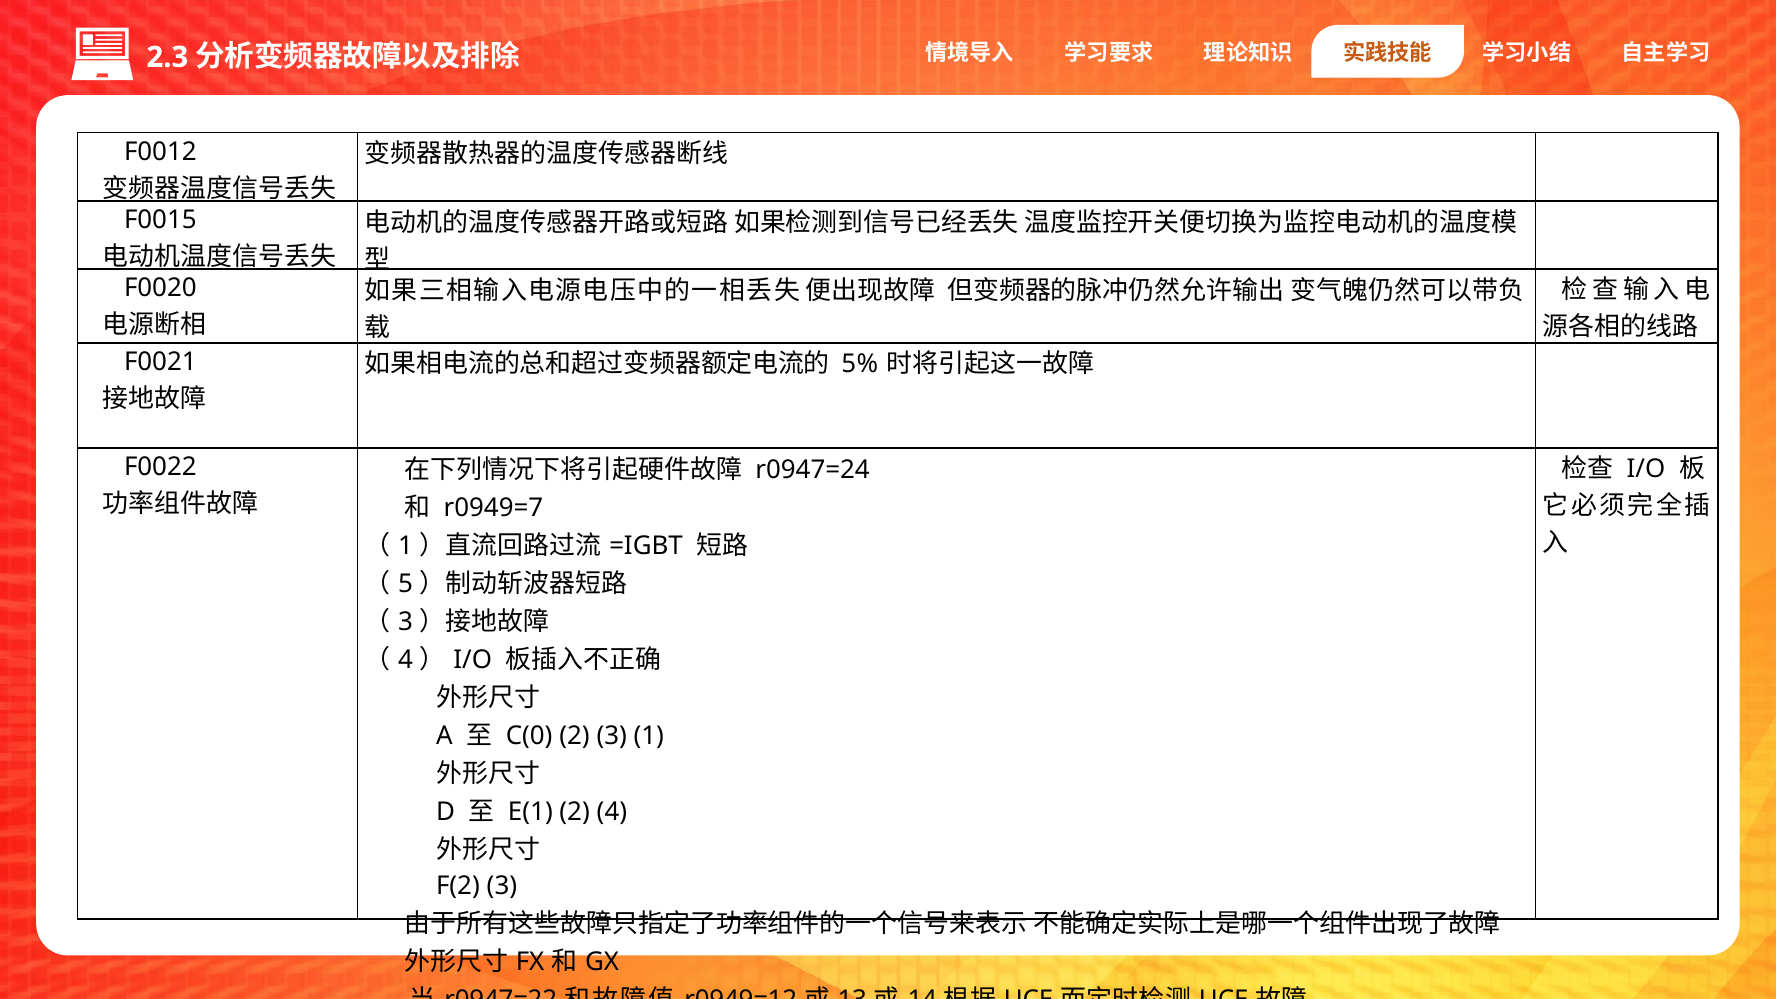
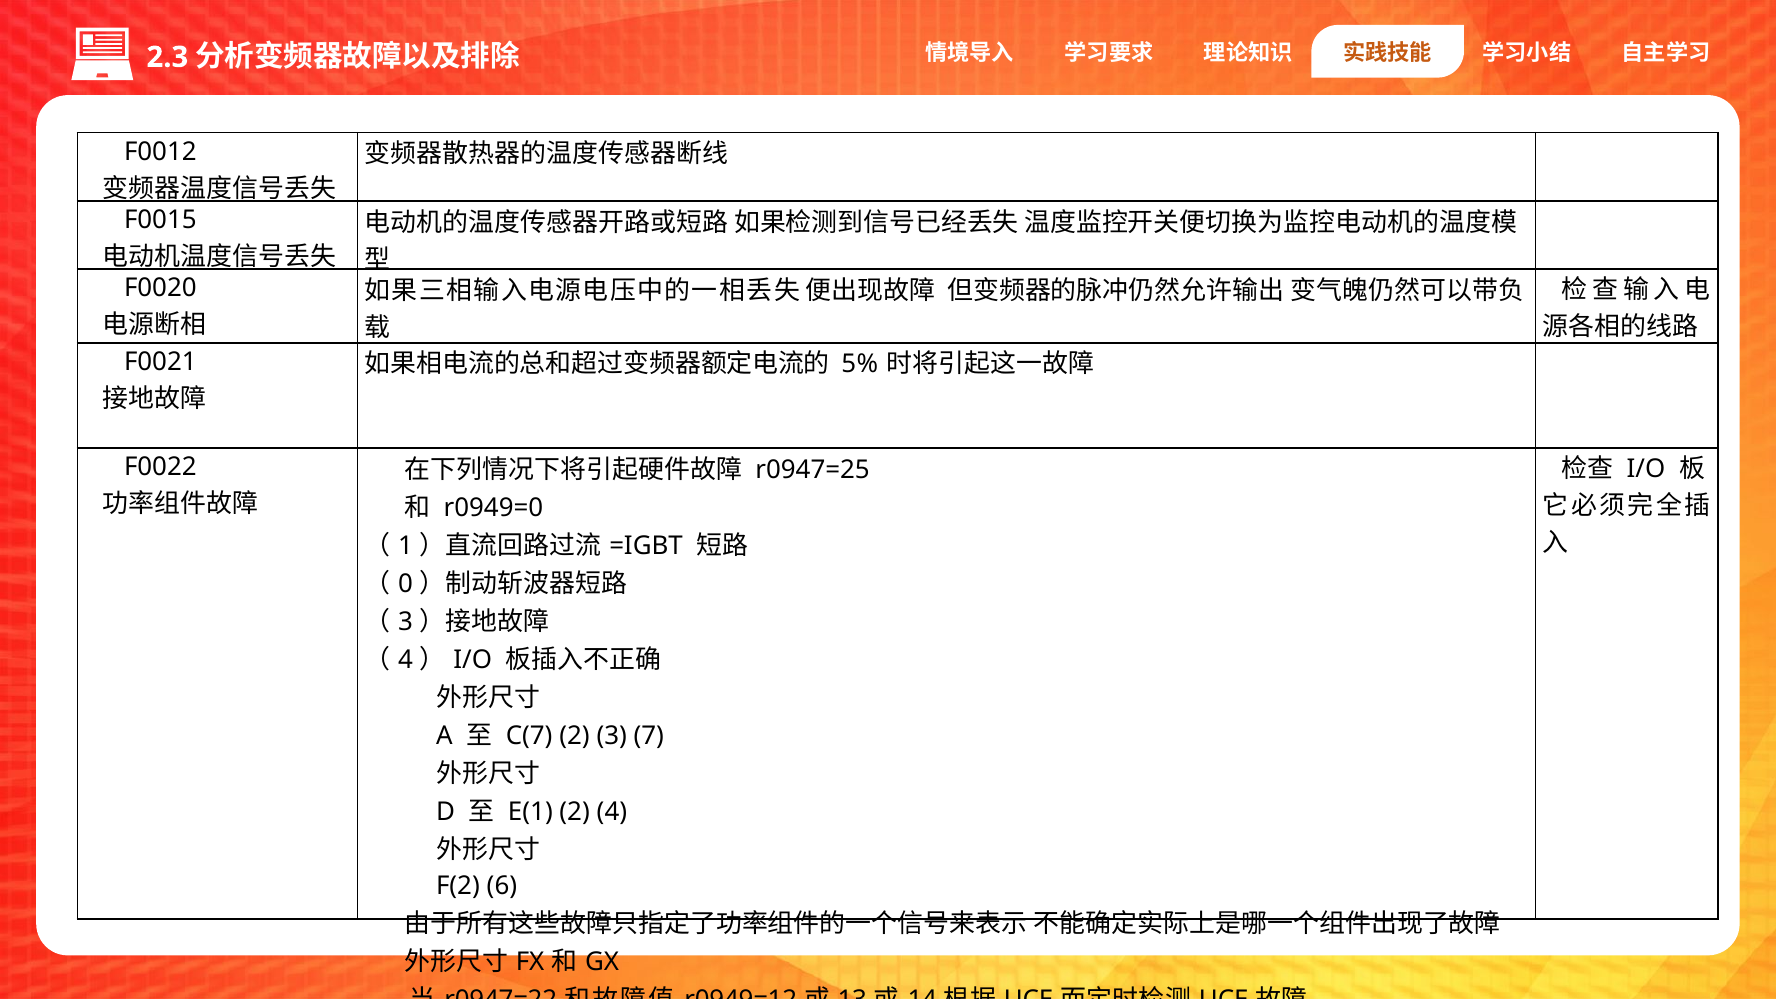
r0947=24: r0947=24 -> r0947=25 (813, 470)
r0949=7: r0949=7 -> r0949=0 (493, 508)
5: 5 -> 0 (406, 584)
C(0: C(0 -> C(7 (529, 736)
3 1: 1 -> 7 (649, 736)
F(2 3: 3 -> 6 (502, 886)
